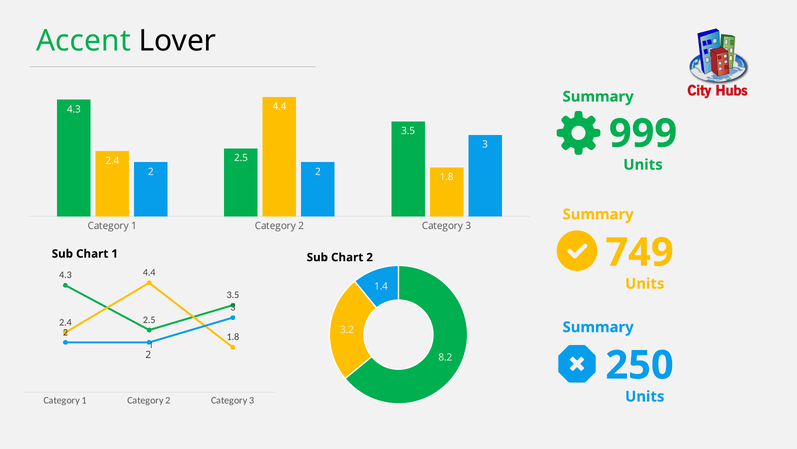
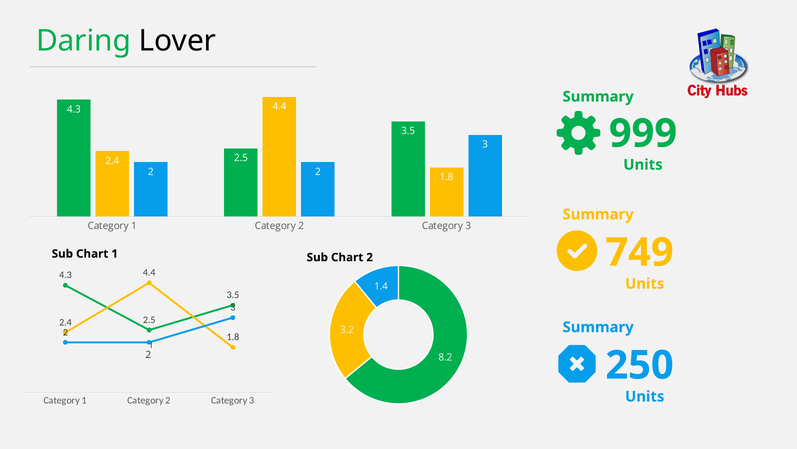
Accent: Accent -> Daring (84, 41)
